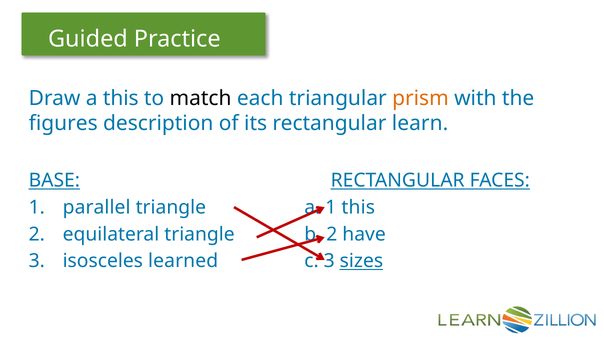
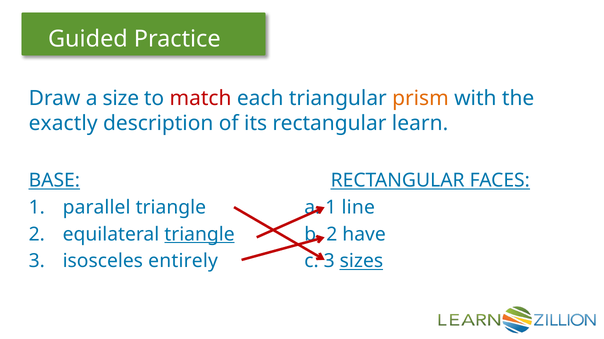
a this: this -> size (121, 99)
match colour: black -> red (201, 99)
figures: figures -> exactly (63, 124)
1 this: this -> line (358, 208)
triangle underline: none -> present (200, 235)
learned: learned -> entirely (183, 262)
